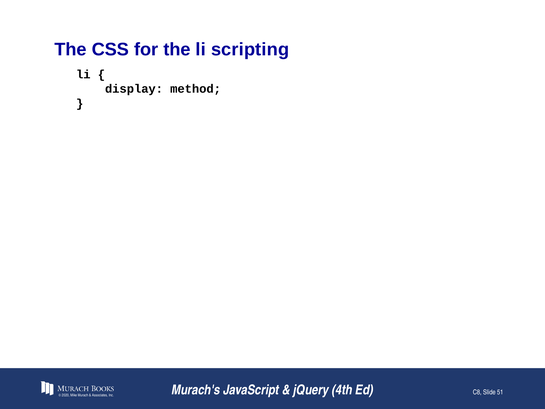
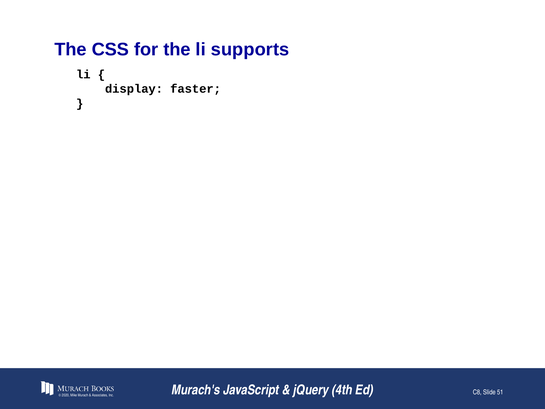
scripting: scripting -> supports (250, 50)
method: method -> faster (196, 89)
